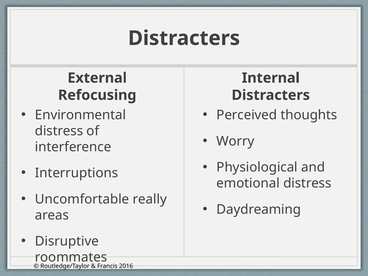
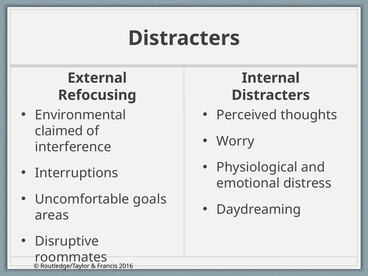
distress: distress -> claimed (59, 131)
really: really -> goals (150, 199)
